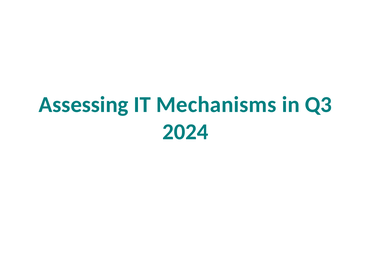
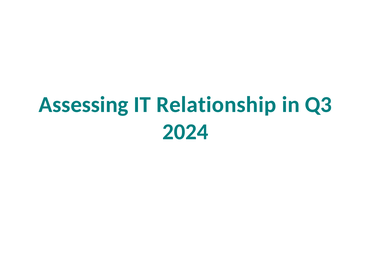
Mechanisms: Mechanisms -> Relationship (216, 104)
